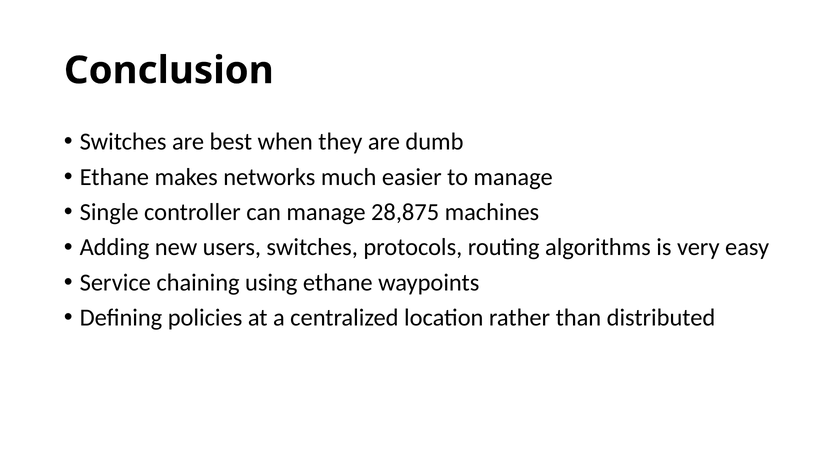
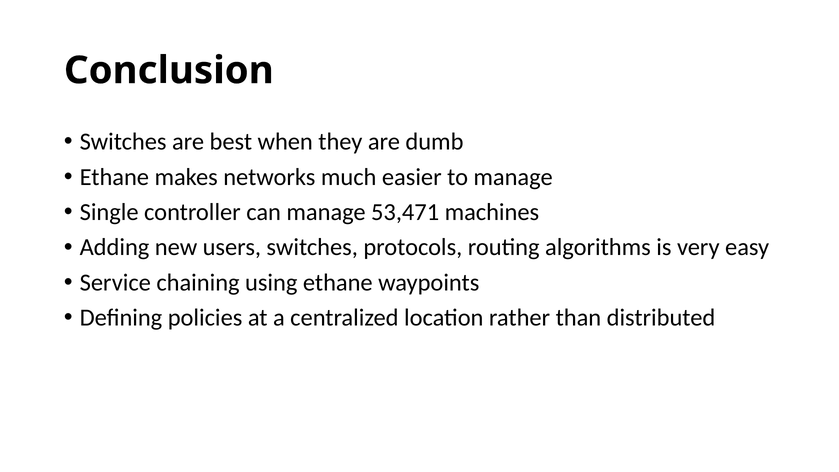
28,875: 28,875 -> 53,471 (405, 212)
